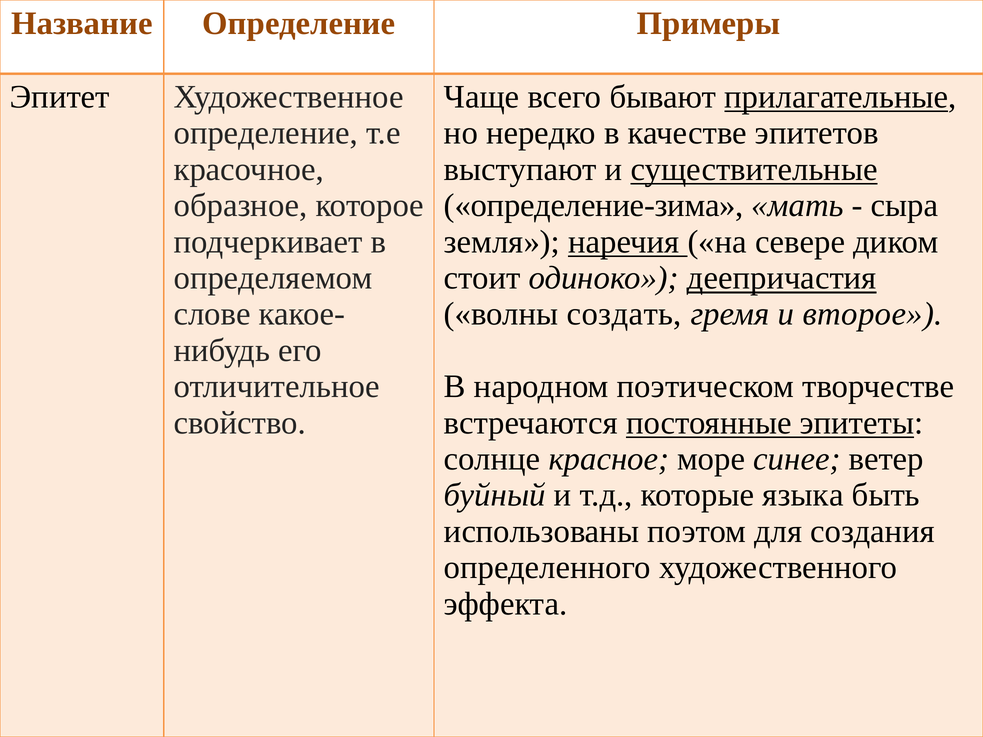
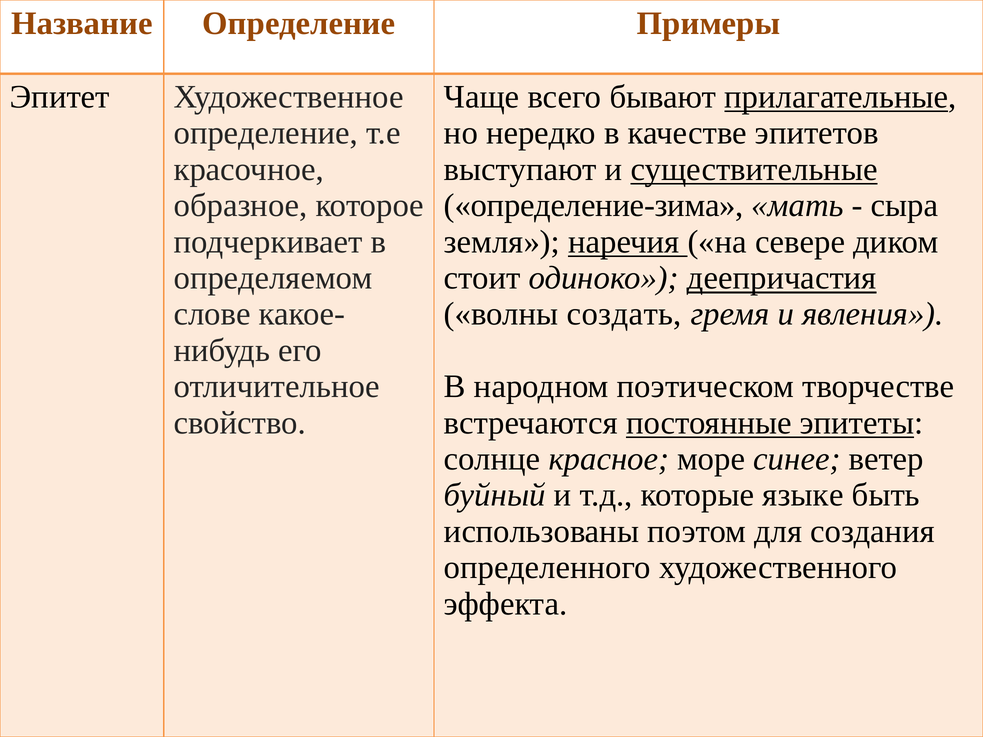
второе: второе -> явления (873, 314)
языка: языка -> языке (803, 495)
